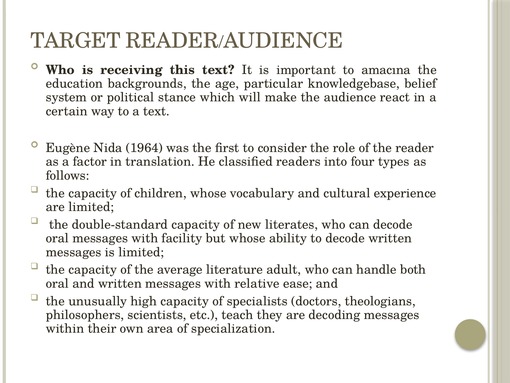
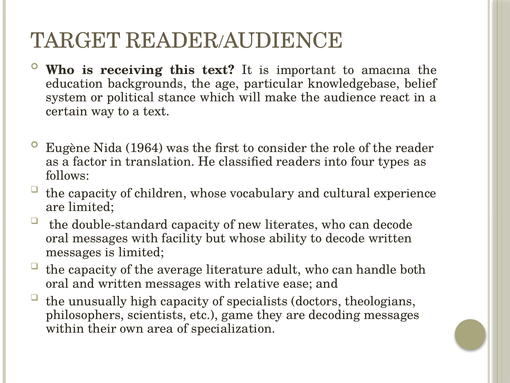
teach: teach -> game (237, 315)
